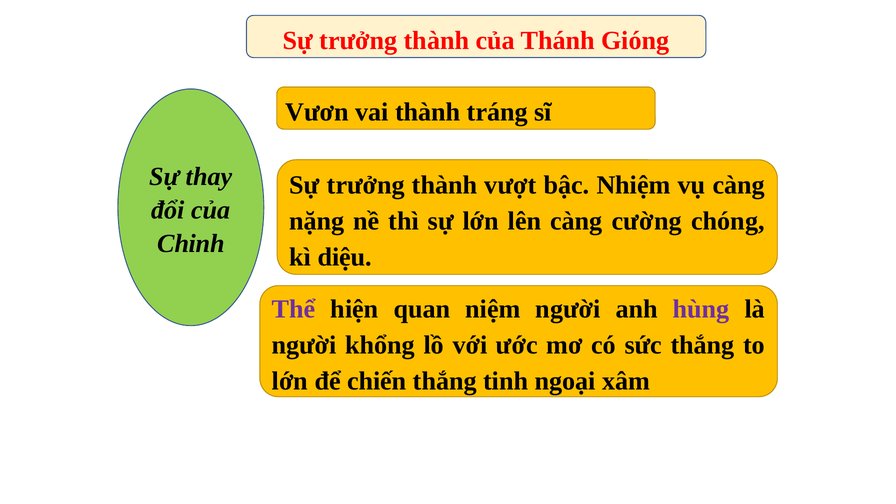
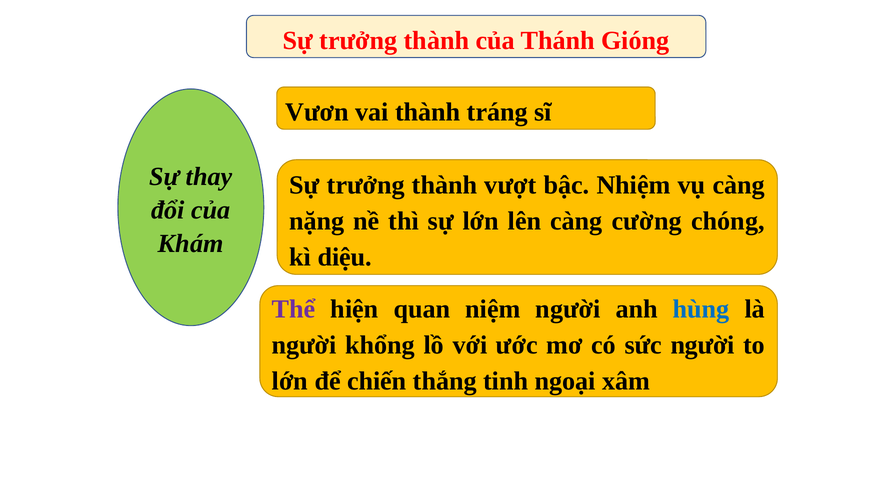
Chinh: Chinh -> Khám (191, 244)
hùng colour: purple -> blue (701, 309)
sức thắng: thắng -> người (703, 345)
